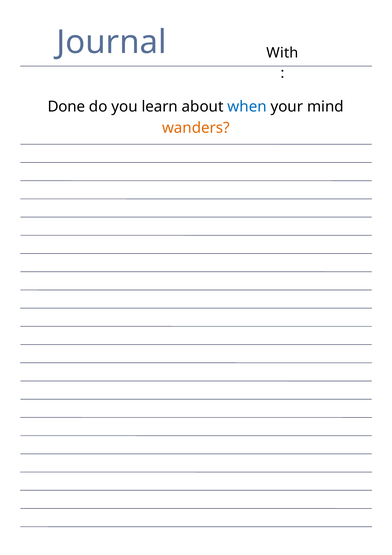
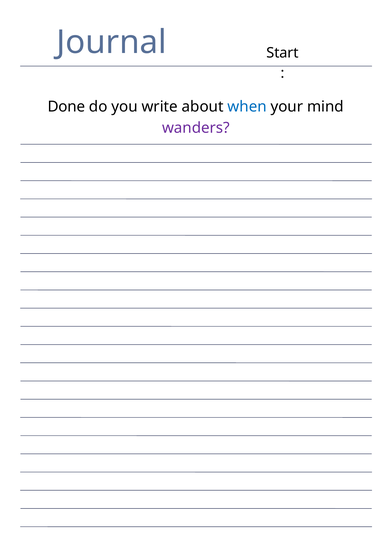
With: With -> Start (283, 53)
learn: learn -> write (160, 107)
wanders colour: orange -> purple (196, 128)
